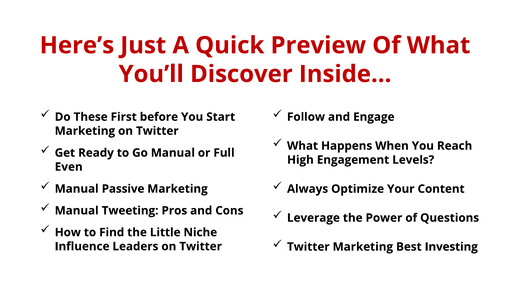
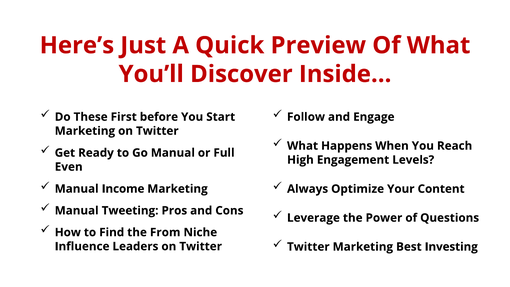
Passive: Passive -> Income (123, 189)
Little: Little -> From (165, 232)
